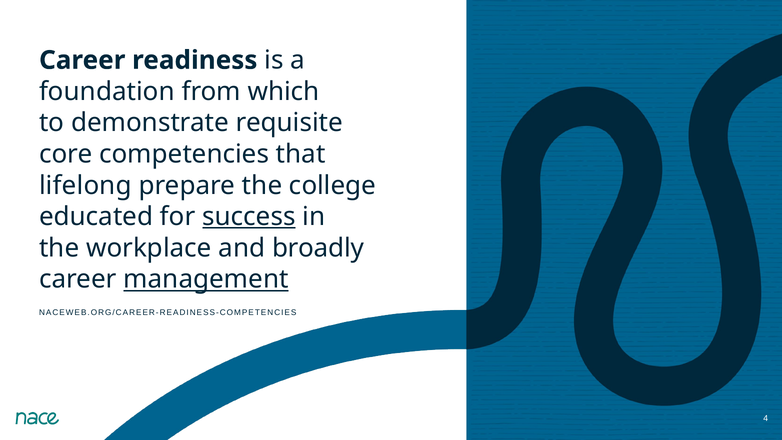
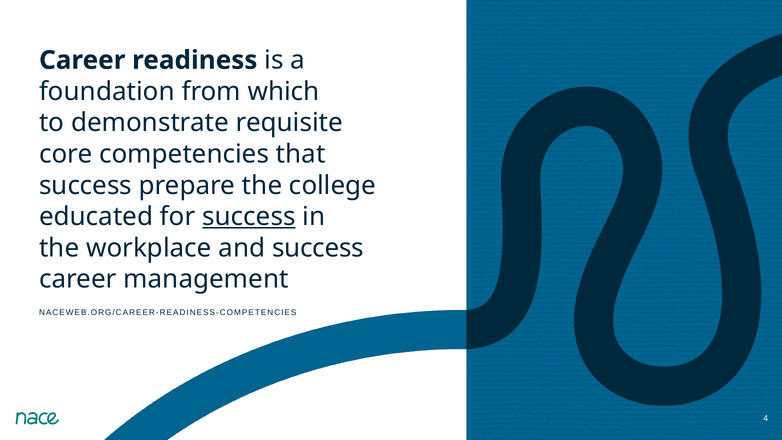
lifelong: lifelong -> success (85, 185)
and broadly: broadly -> success (318, 248)
management underline: present -> none (206, 279)
